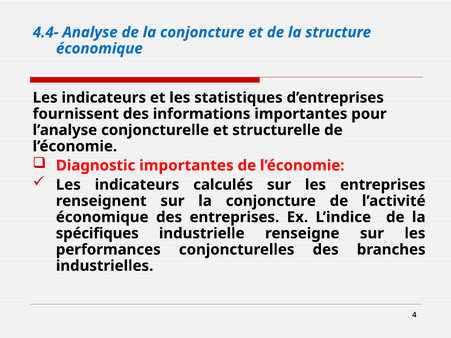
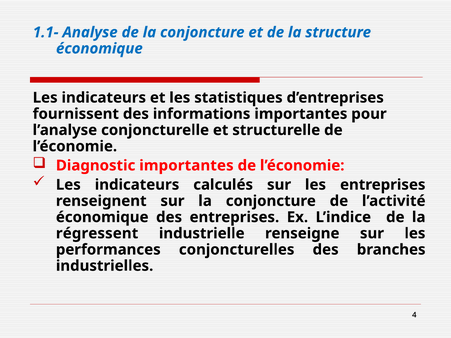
4.4-: 4.4- -> 1.1- (46, 32)
spécifiques: spécifiques -> régressent (97, 234)
